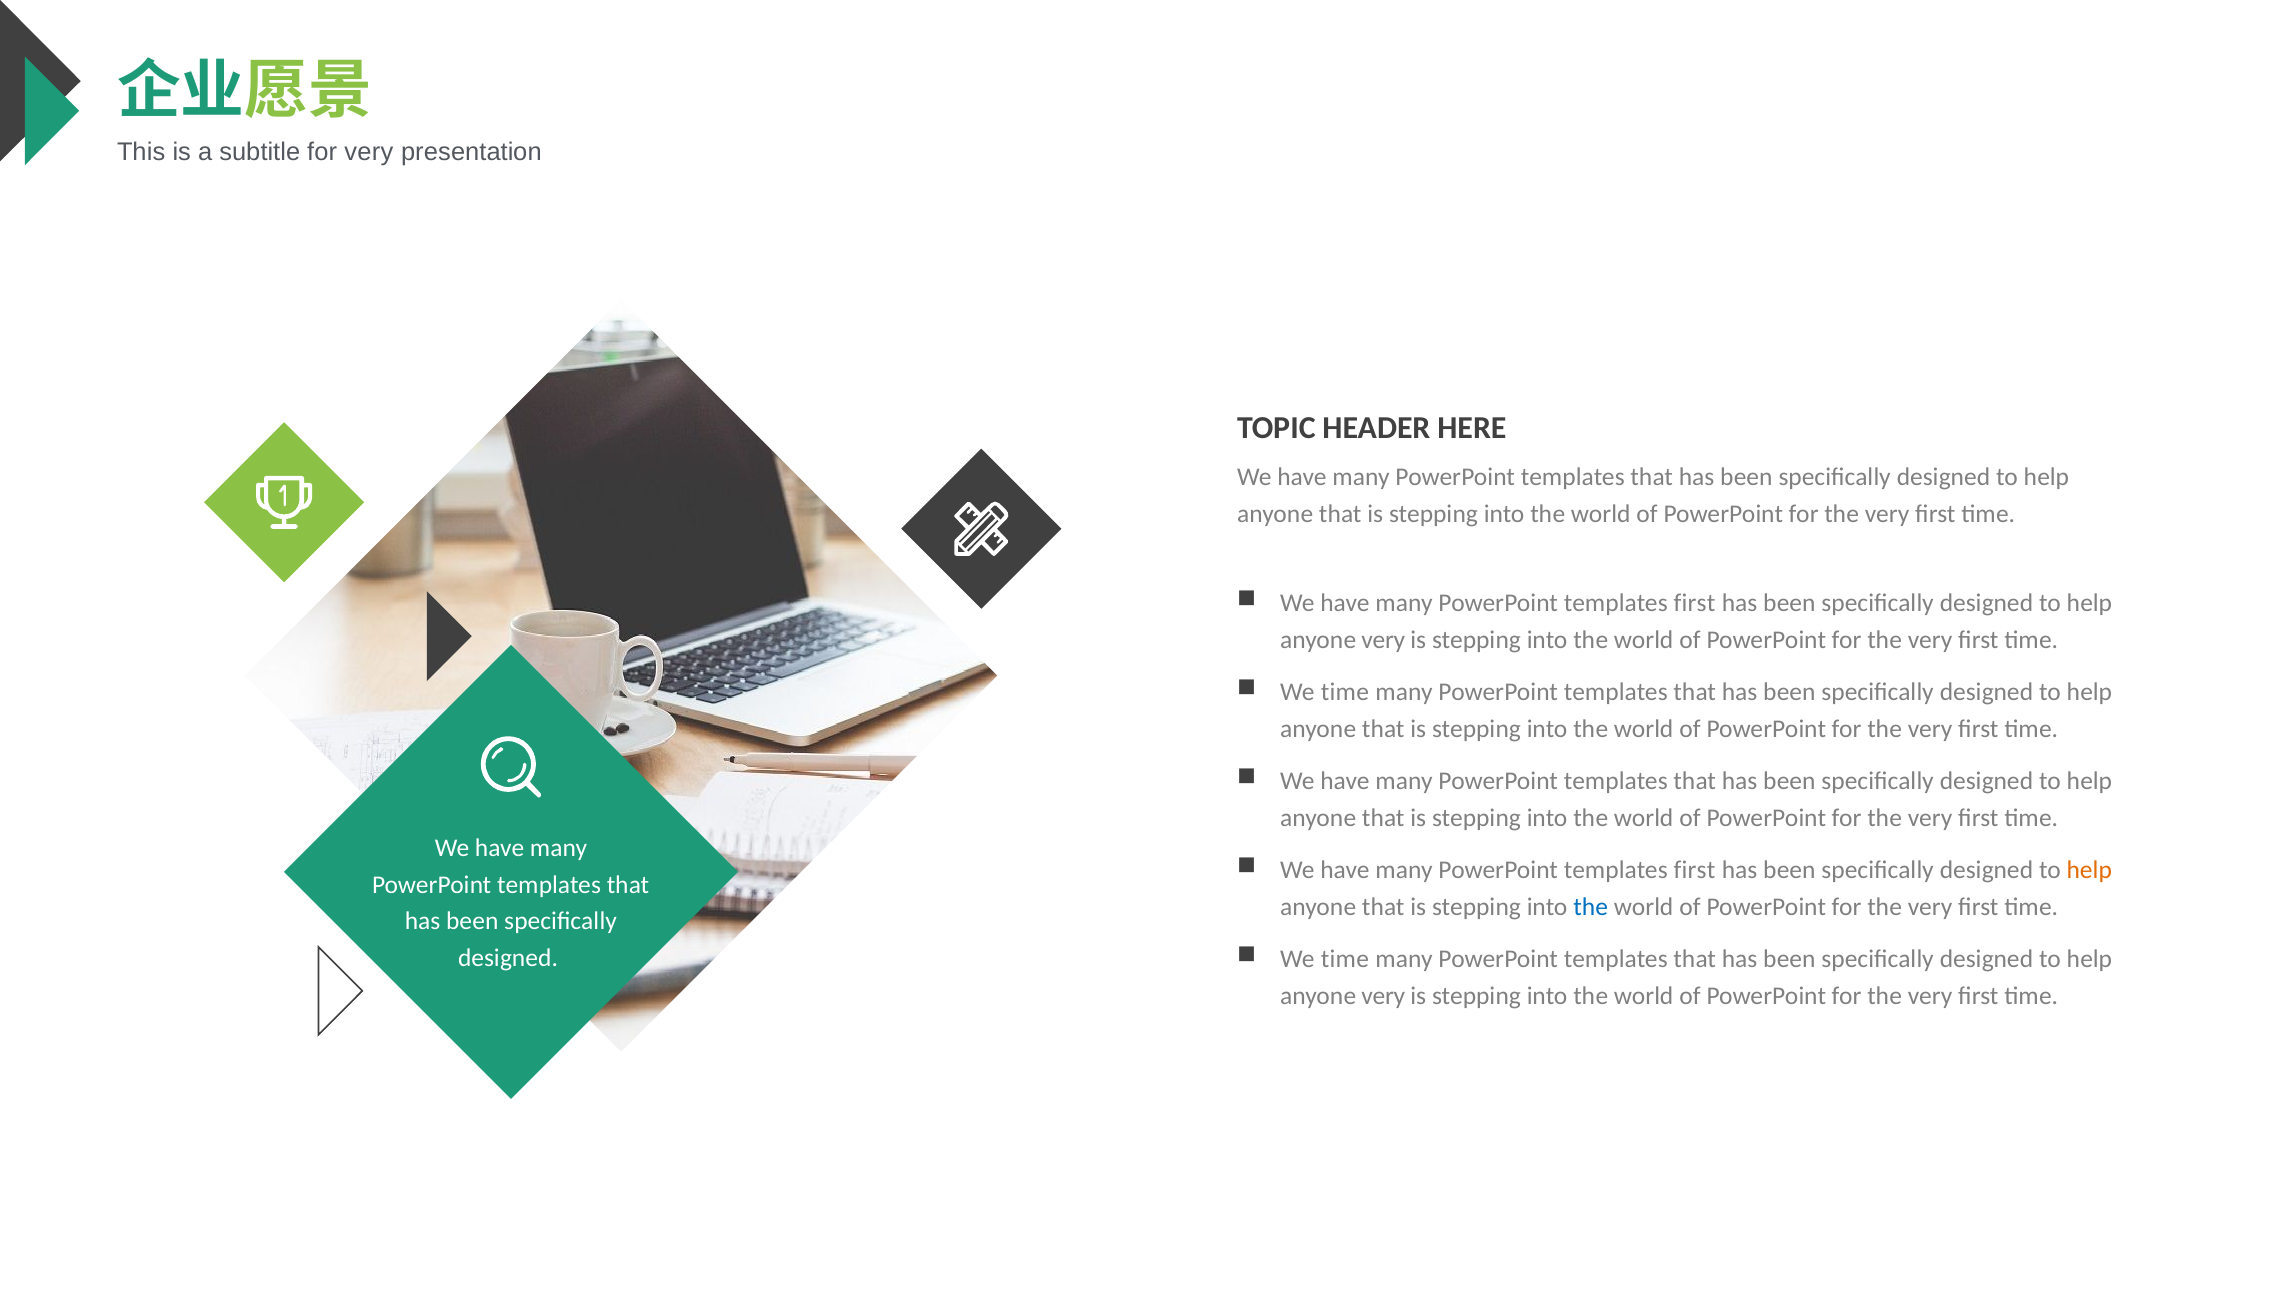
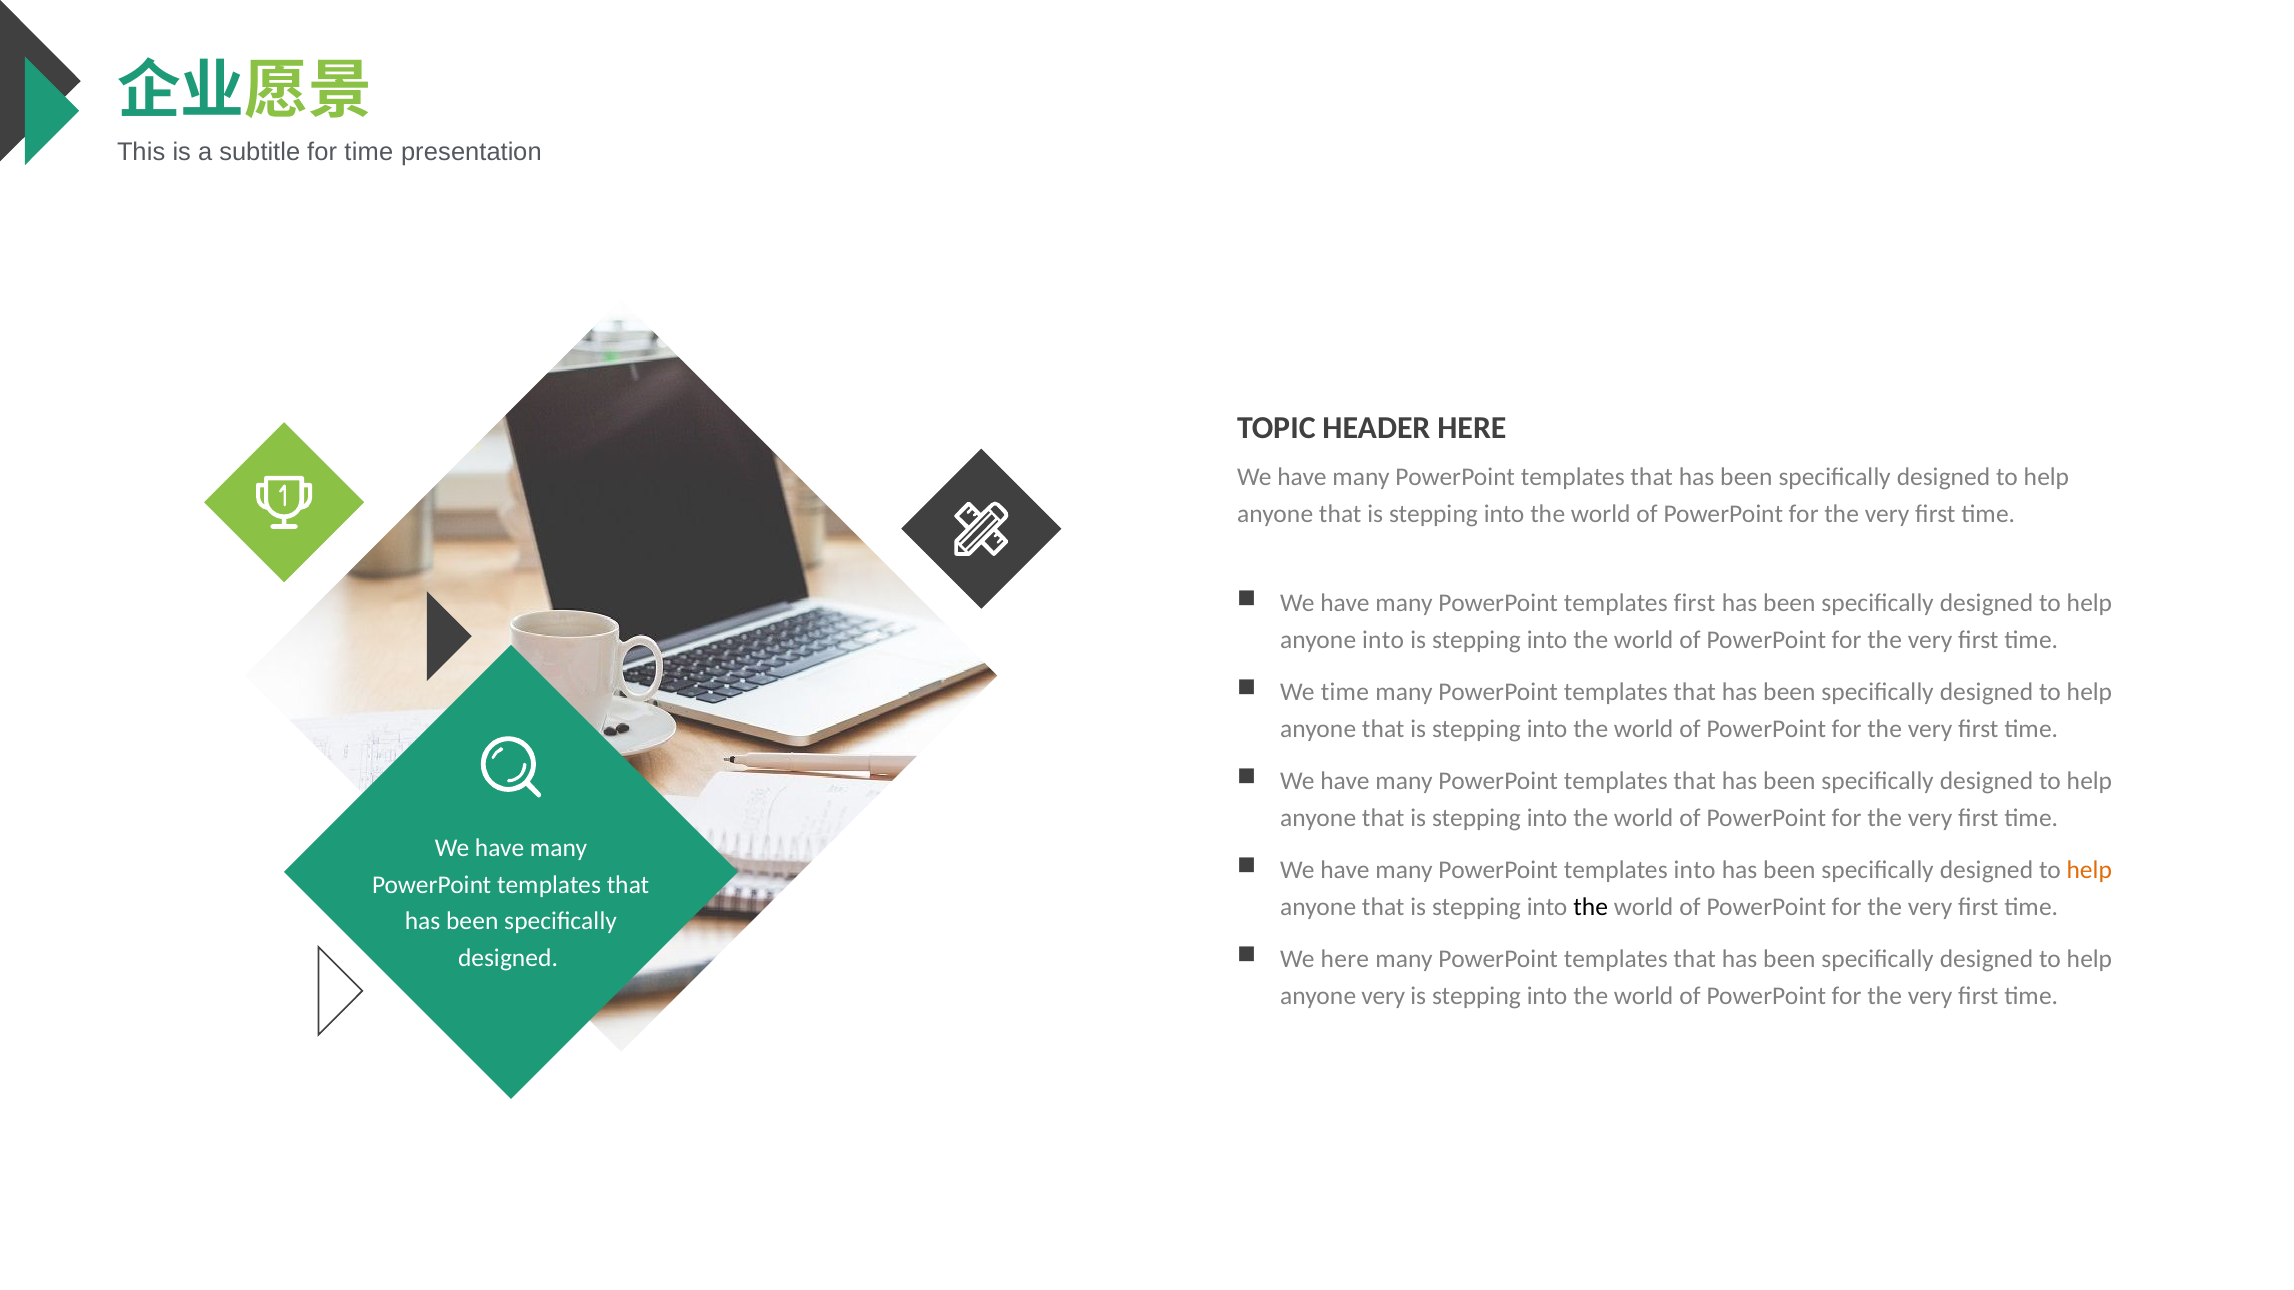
for very: very -> time (369, 153)
very: very -> into (1383, 640)
first: first -> into (1694, 870)
the colour: blue -> black (1591, 907)
time: time -> here (1345, 959)
